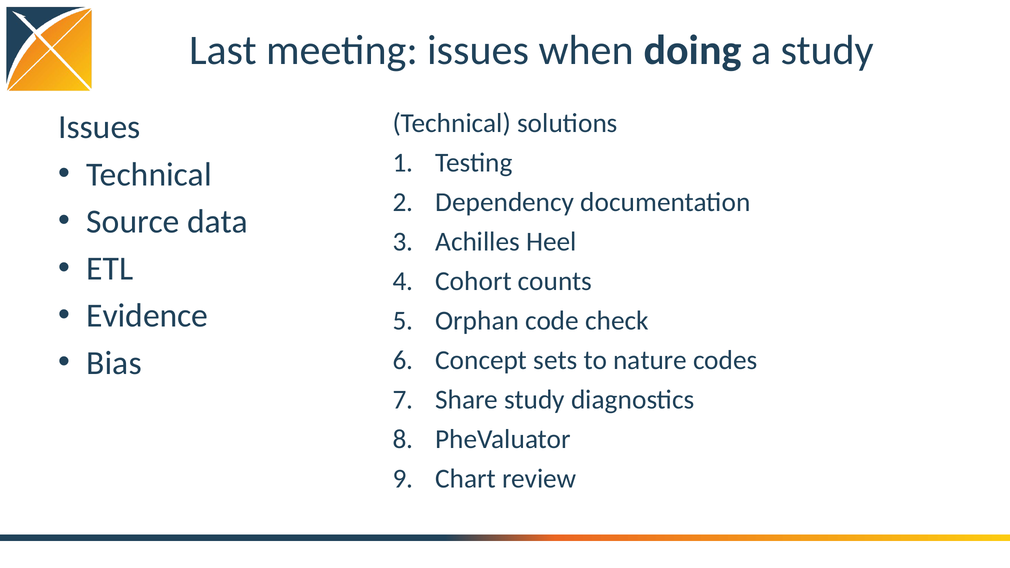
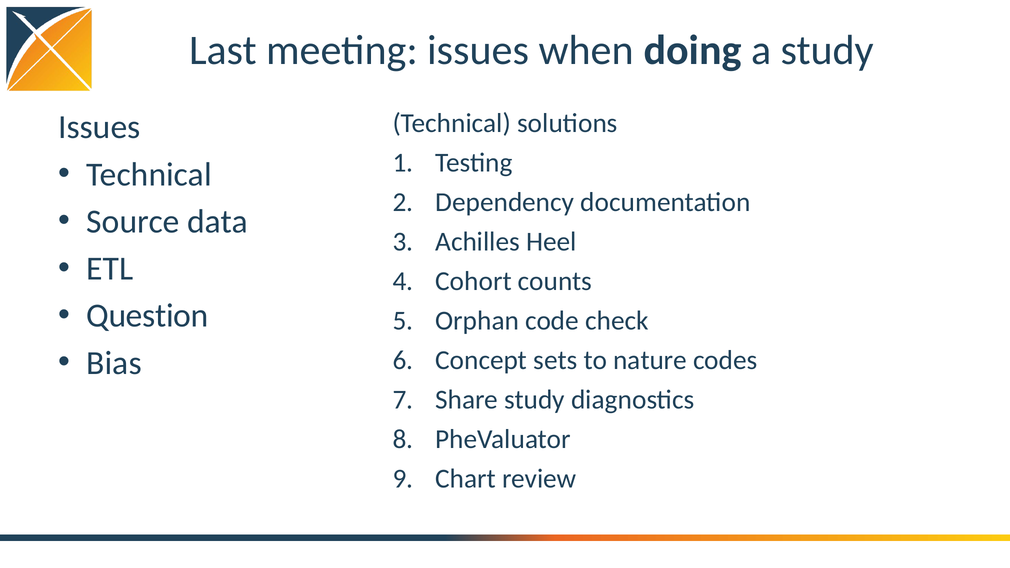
Evidence: Evidence -> Question (147, 316)
